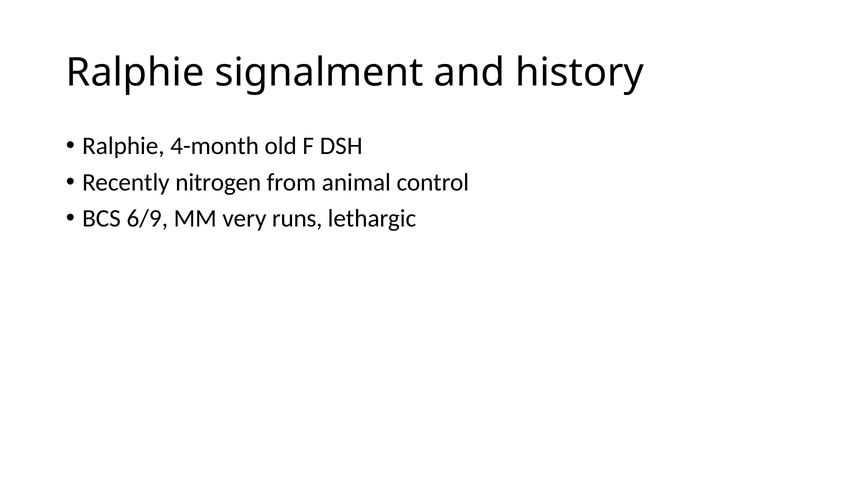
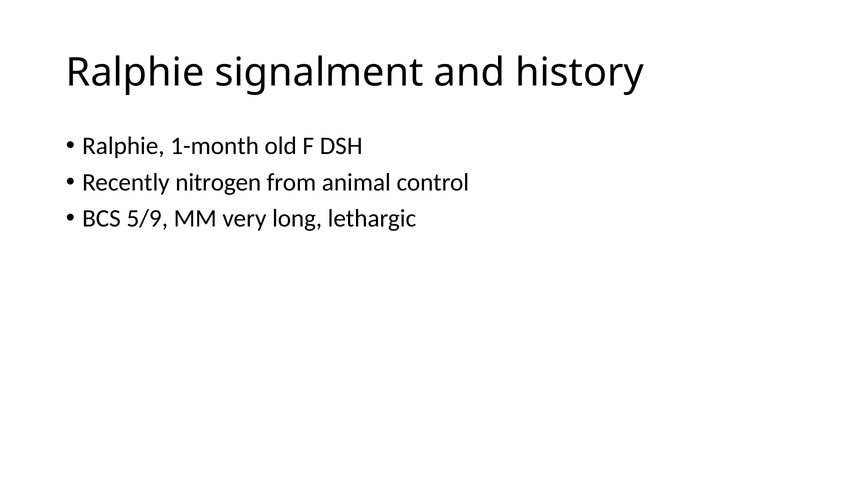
4-month: 4-month -> 1-month (215, 146)
6/9: 6/9 -> 5/9 (147, 219)
runs: runs -> long (297, 219)
